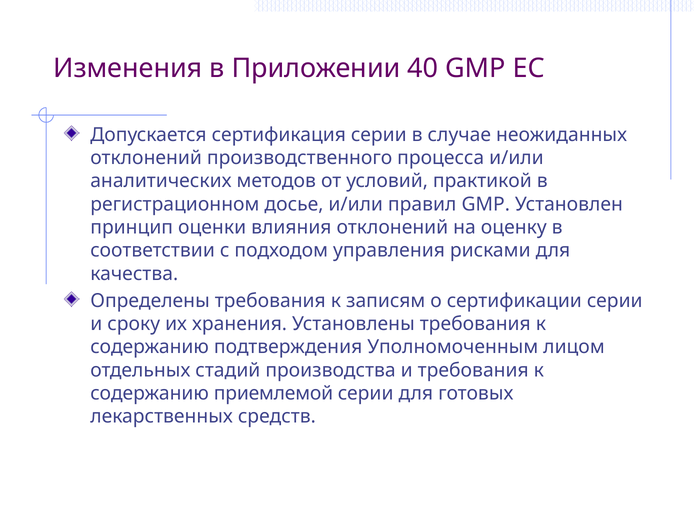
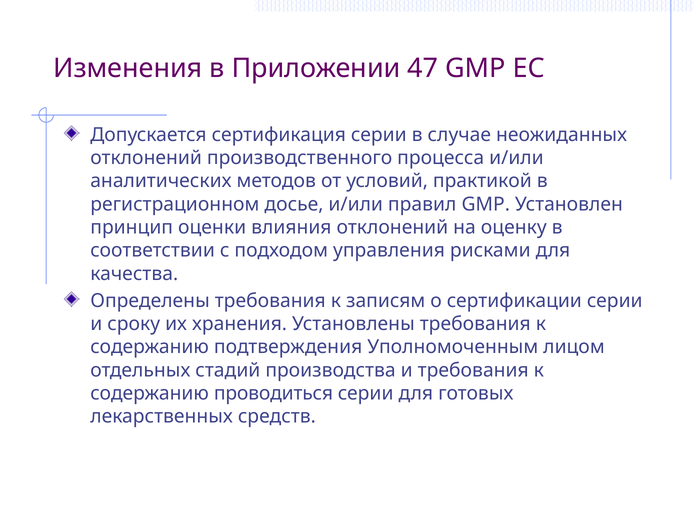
40: 40 -> 47 (423, 68)
приемлемой: приемлемой -> проводиться (274, 393)
